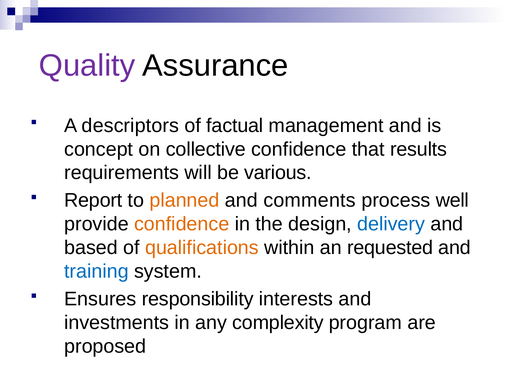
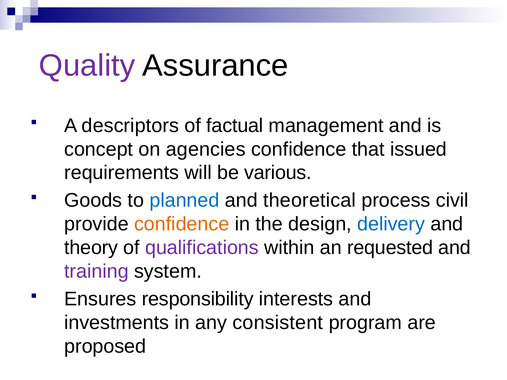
collective: collective -> agencies (206, 149)
results: results -> issued (418, 149)
Report: Report -> Goods (93, 201)
planned colour: orange -> blue (184, 201)
comments: comments -> theoretical (310, 201)
well: well -> civil (452, 201)
based: based -> theory (91, 248)
qualifications colour: orange -> purple (202, 248)
training colour: blue -> purple (96, 272)
complexity: complexity -> consistent (278, 323)
